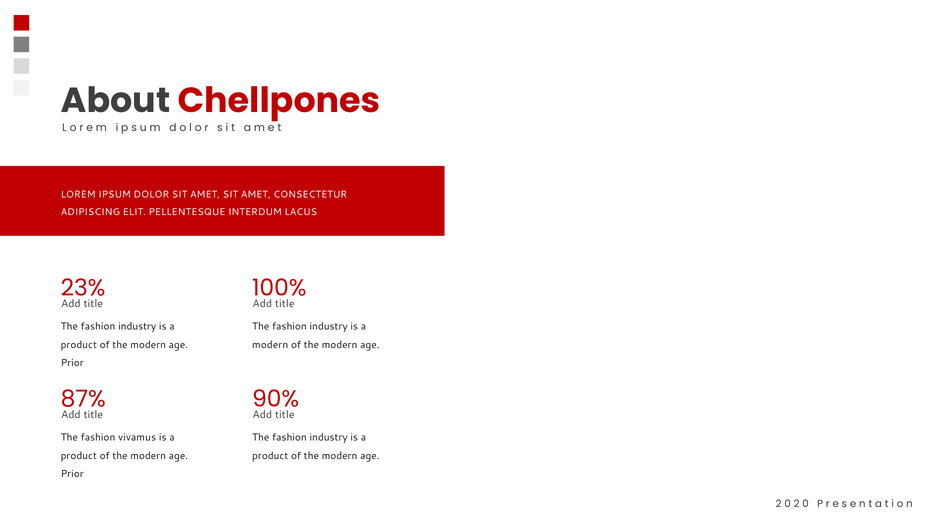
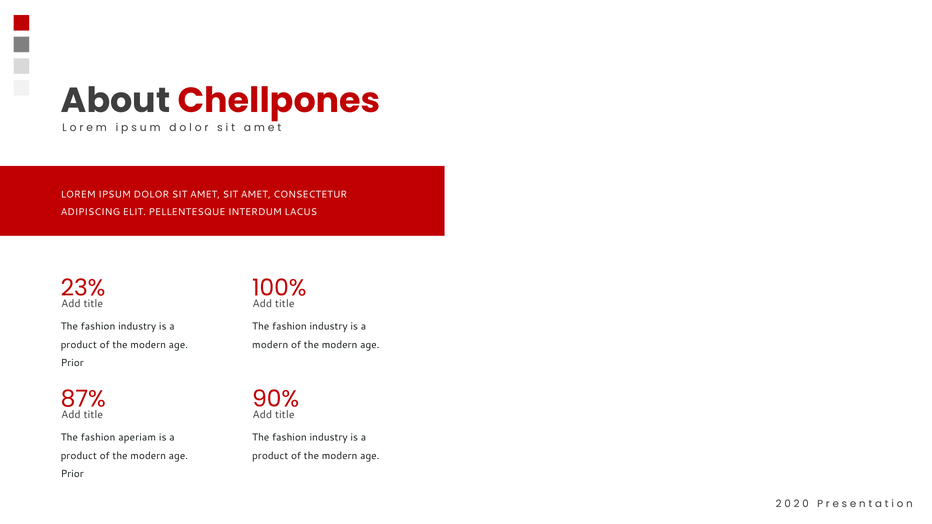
vivamus: vivamus -> aperiam (137, 438)
